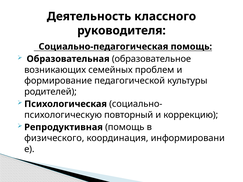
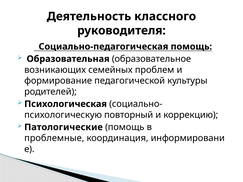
Репродуктивная: Репродуктивная -> Патологические (64, 127)
физического: физического -> проблемные (54, 138)
